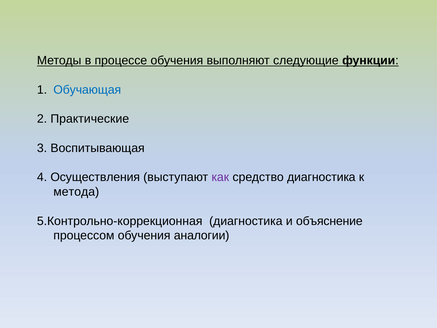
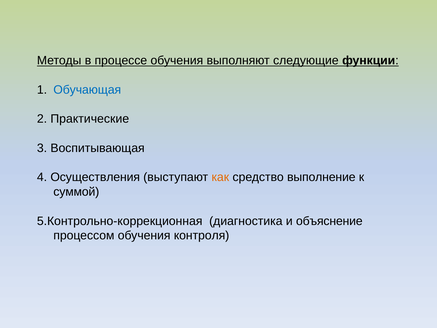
как colour: purple -> orange (220, 177)
средство диагностика: диагностика -> выполнение (321, 177)
метода: метода -> суммой (76, 192)
аналогии: аналогии -> контроля (202, 235)
